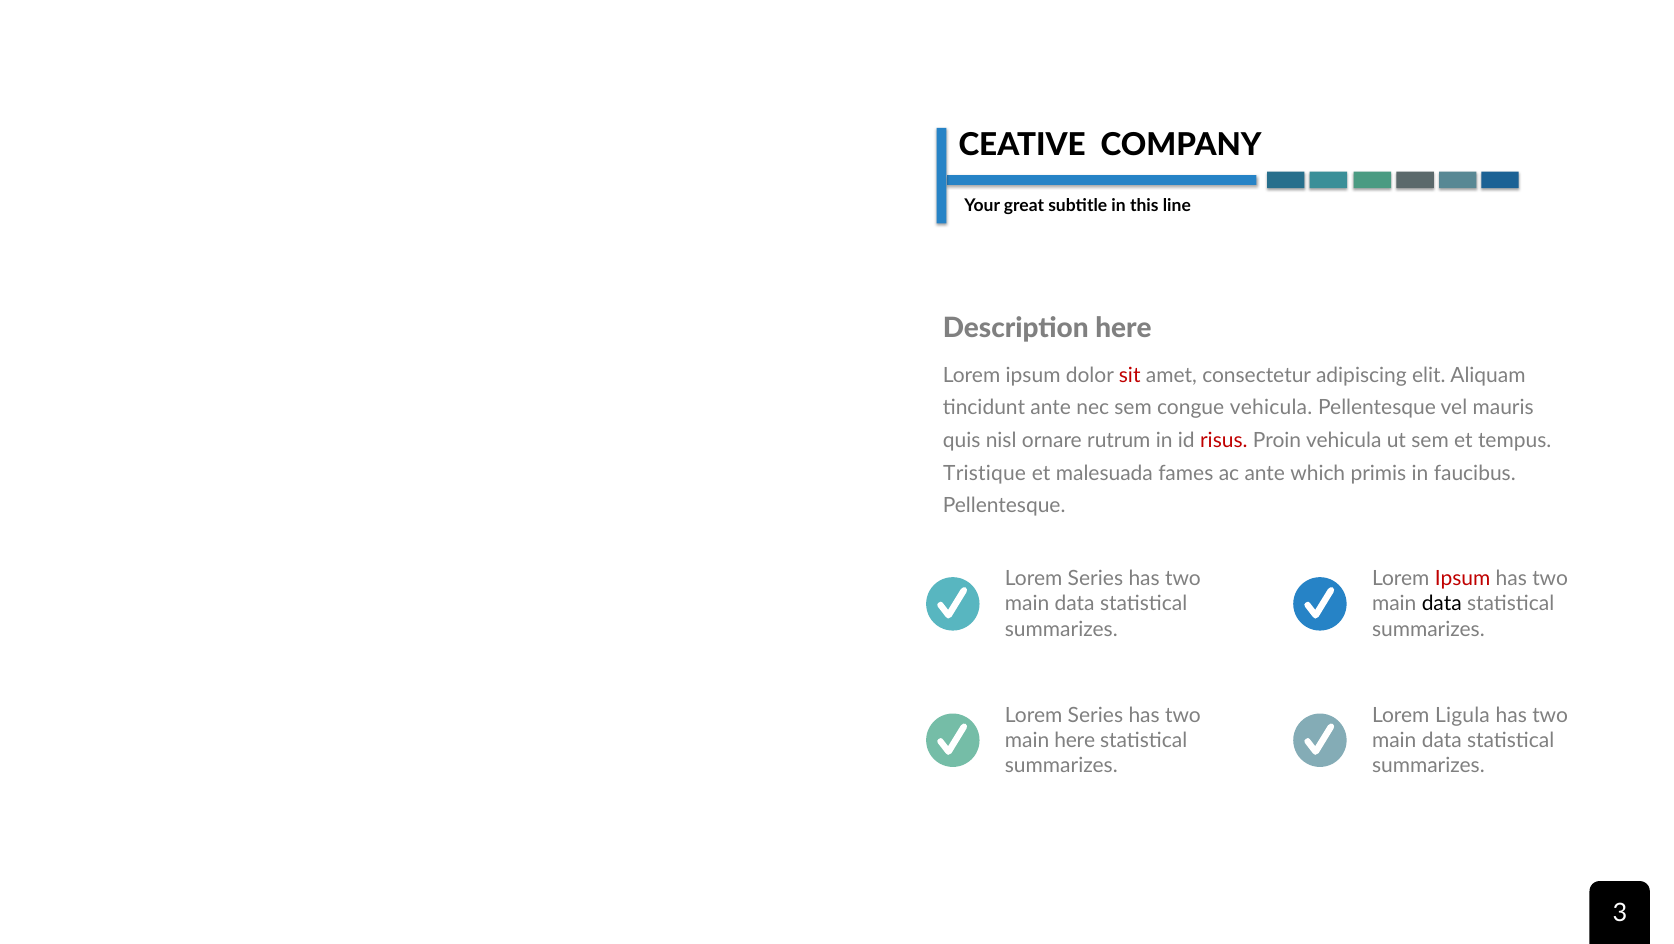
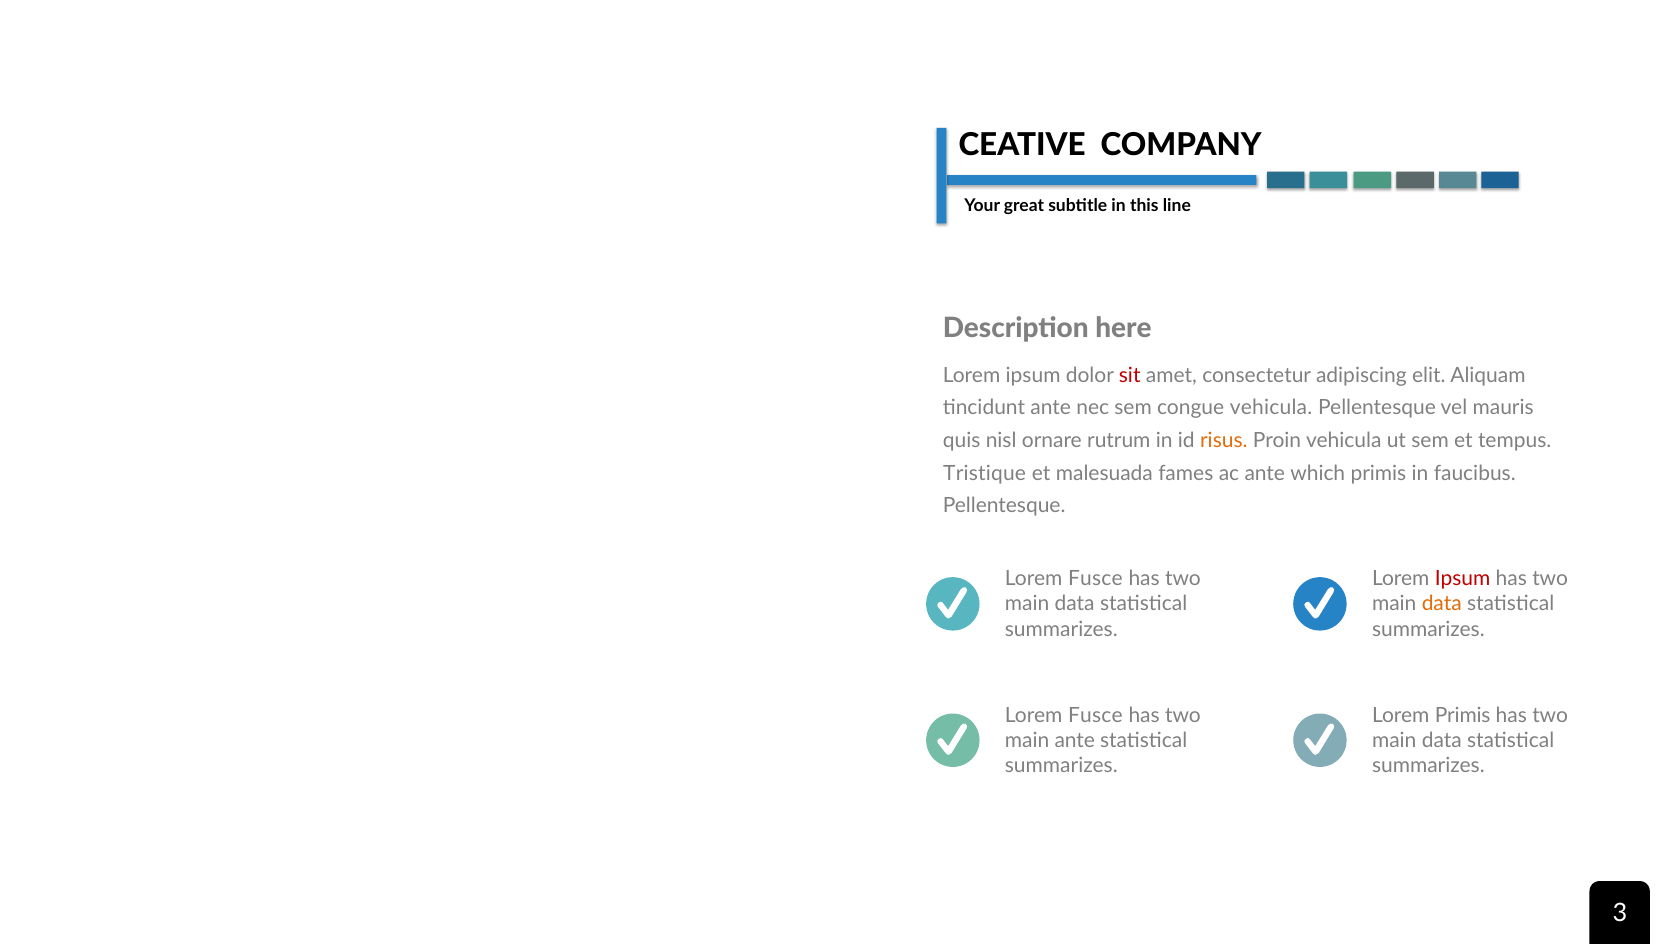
risus colour: red -> orange (1224, 441)
Series: Series -> Fusce (1095, 579)
data colour: black -> orange (1442, 604)
Series: Series -> Fusce (1095, 715)
Lorem Ligula: Ligula -> Primis (1463, 715)
main here: here -> ante (1075, 740)
